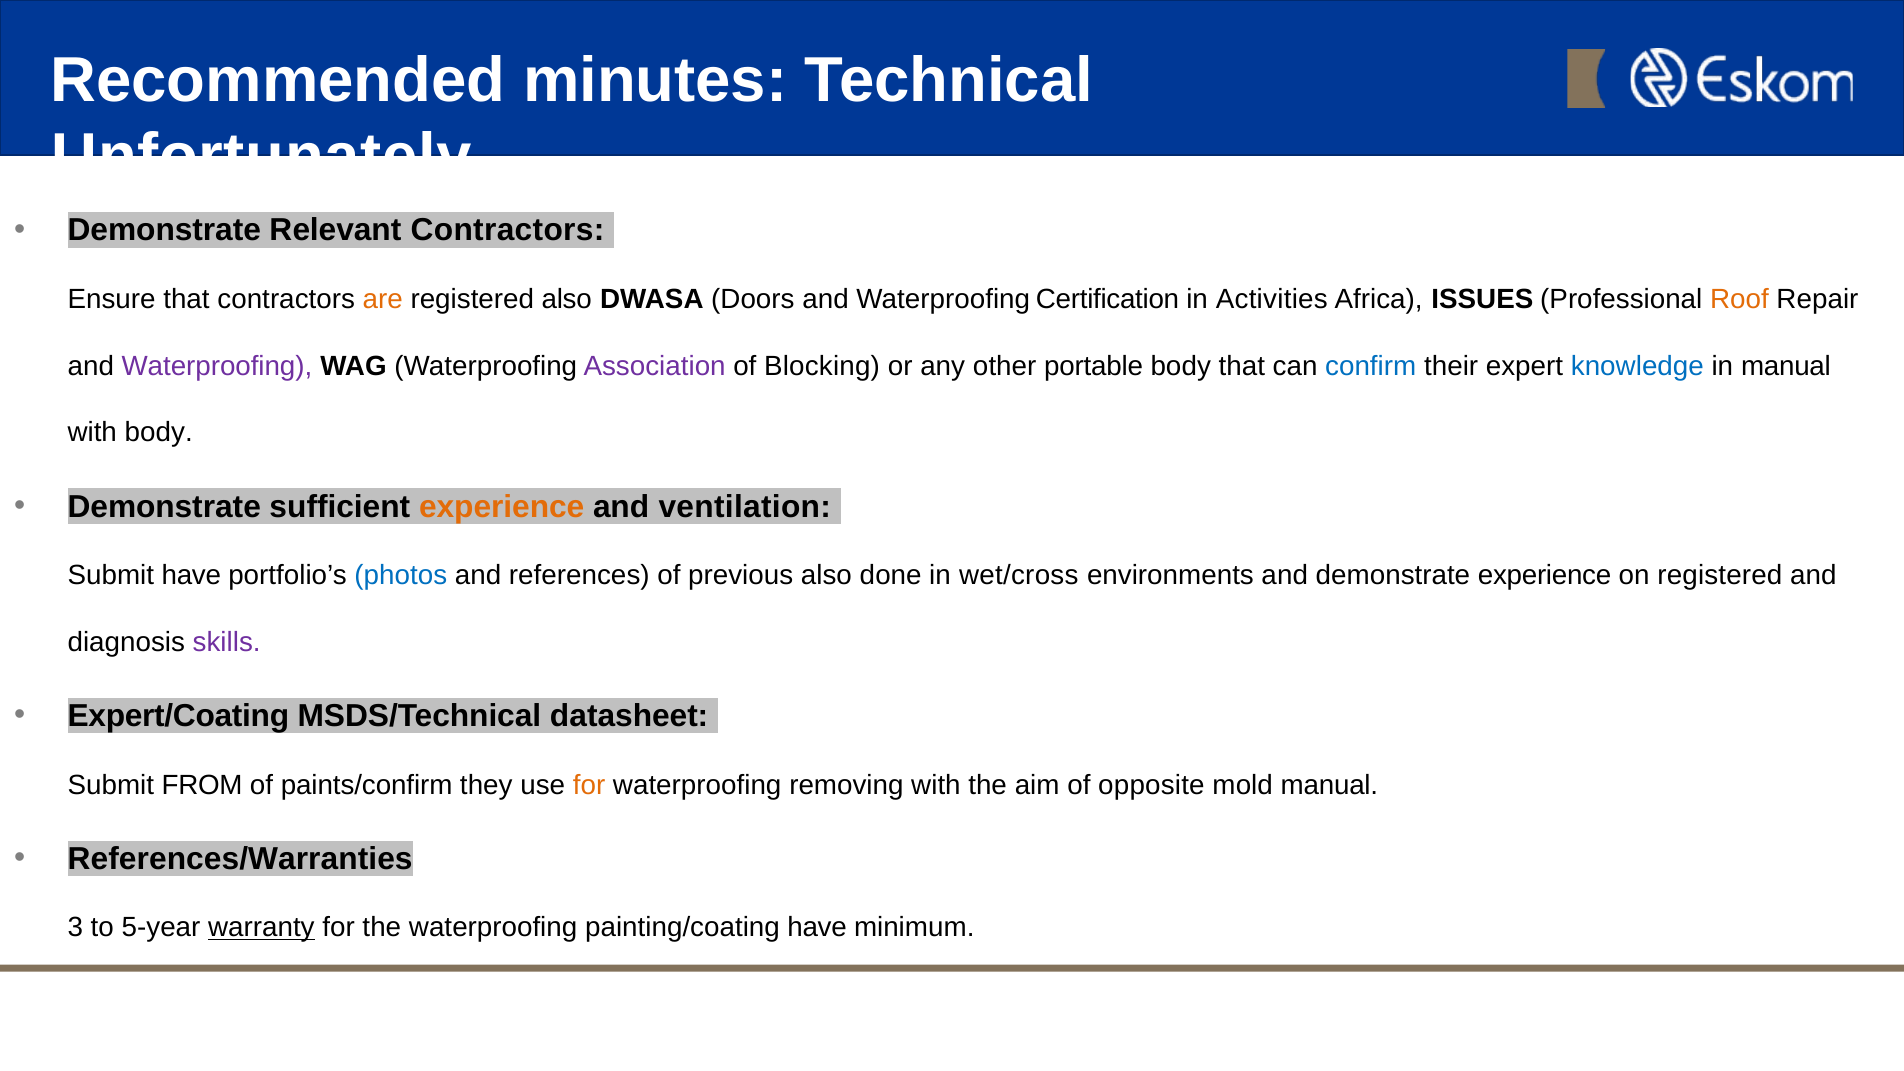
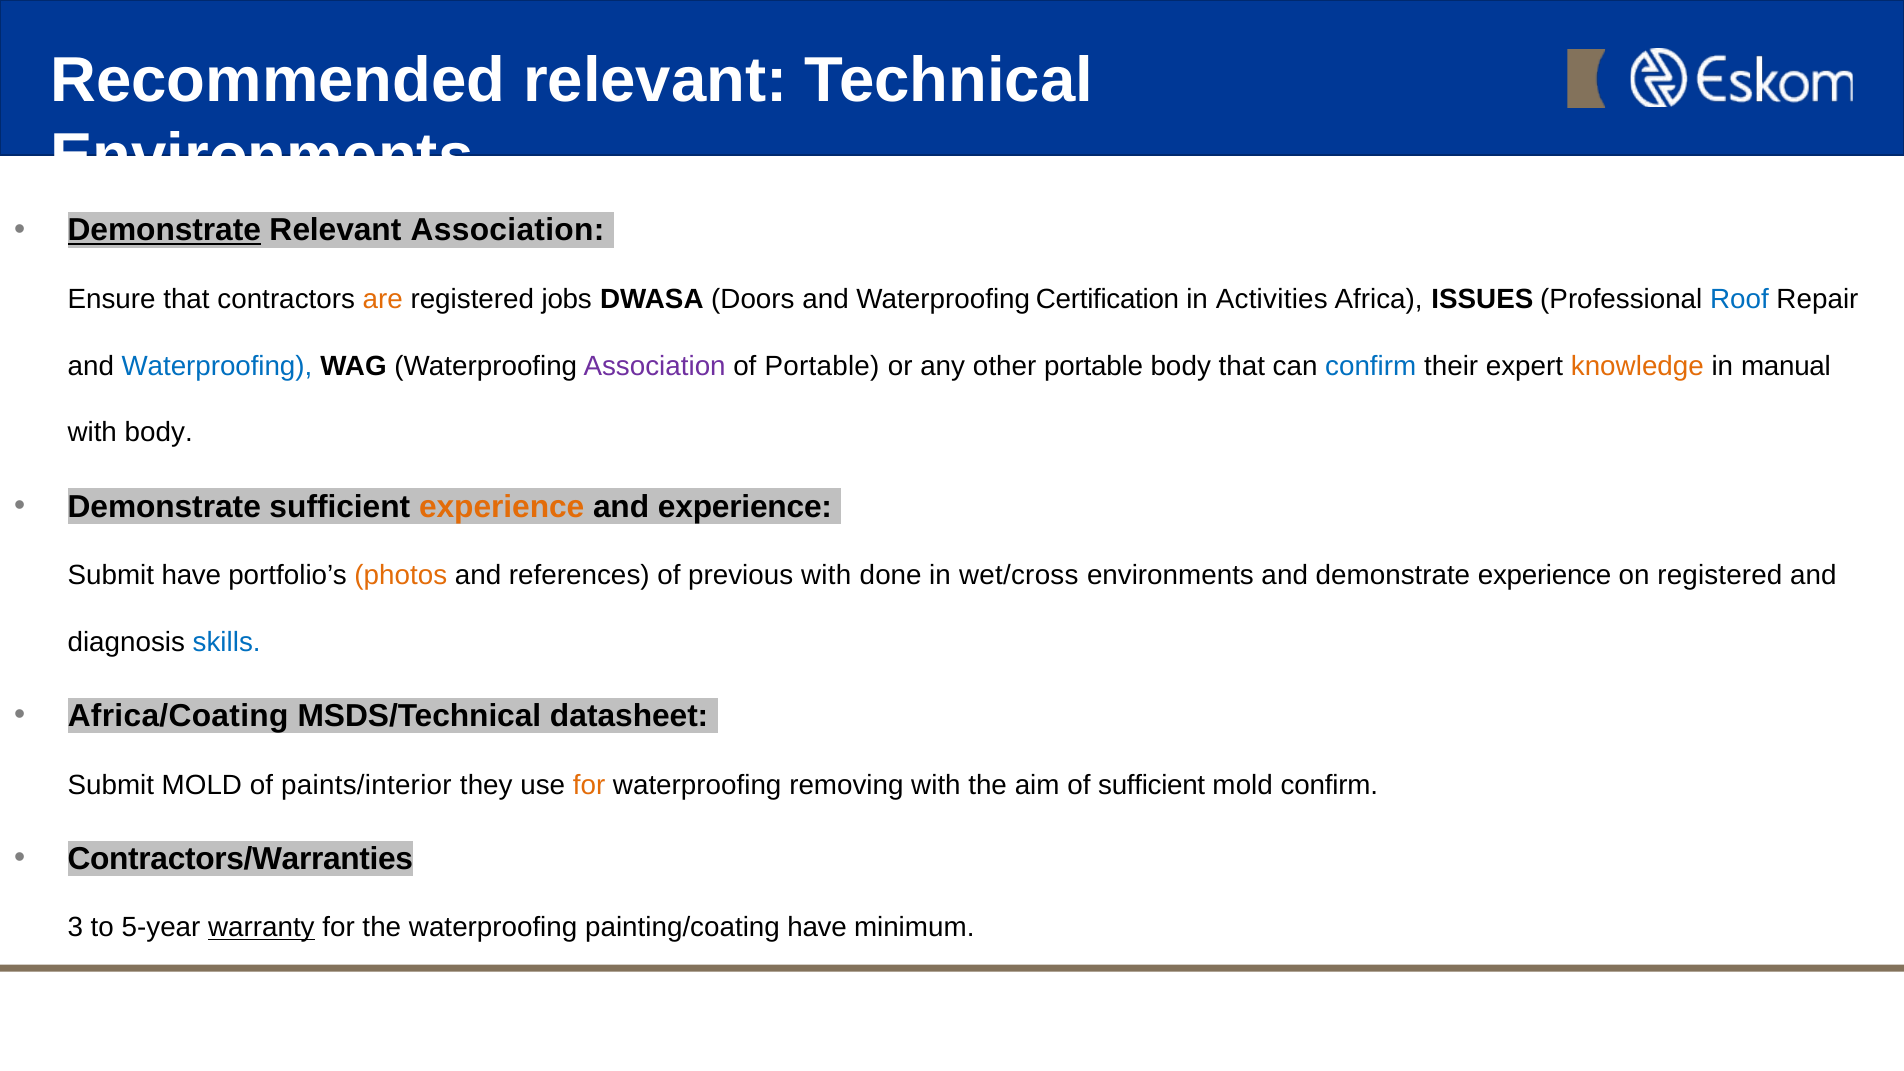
Recommended minutes: minutes -> relevant (655, 80)
Unfortunately: Unfortunately -> Environments (262, 156)
Demonstrate underline: none -> present (164, 230)
Relevant Contractors: Contractors -> Association (508, 230)
registered also: also -> jobs (567, 299)
Roof colour: orange -> blue (1739, 299)
Waterproofing colour: purple -> blue (217, 366)
of Blocking: Blocking -> Portable (822, 366)
knowledge colour: blue -> orange (1637, 366)
and ventilation: ventilation -> experience (745, 507)
photos colour: blue -> orange (401, 575)
previous also: also -> with (826, 575)
skills colour: purple -> blue (227, 642)
Expert/Coating: Expert/Coating -> Africa/Coating (178, 716)
Submit FROM: FROM -> MOLD (202, 785)
paints/confirm: paints/confirm -> paints/interior (366, 785)
of opposite: opposite -> sufficient (1152, 785)
mold manual: manual -> confirm (1329, 785)
References/Warranties: References/Warranties -> Contractors/Warranties (240, 859)
